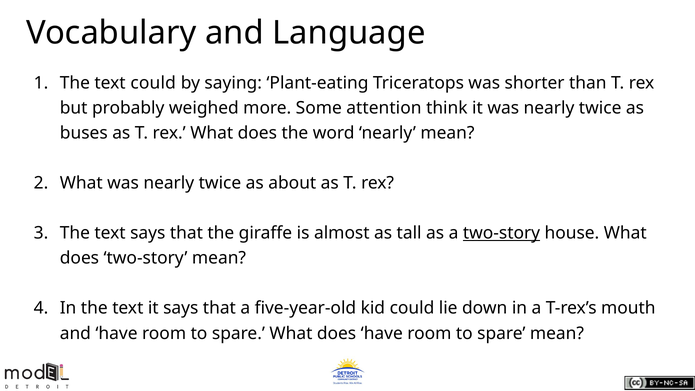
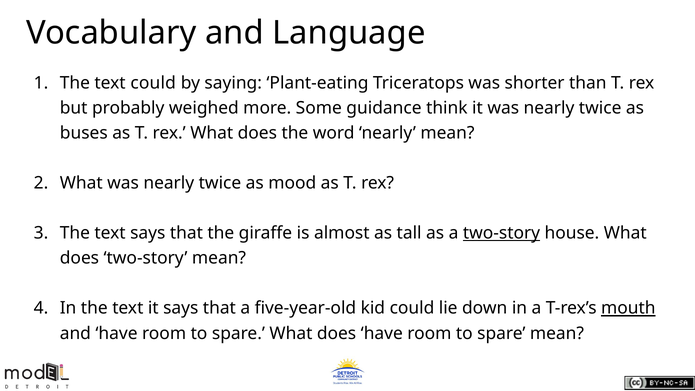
attention: attention -> guidance (384, 108)
about: about -> mood (292, 183)
mouth underline: none -> present (628, 308)
